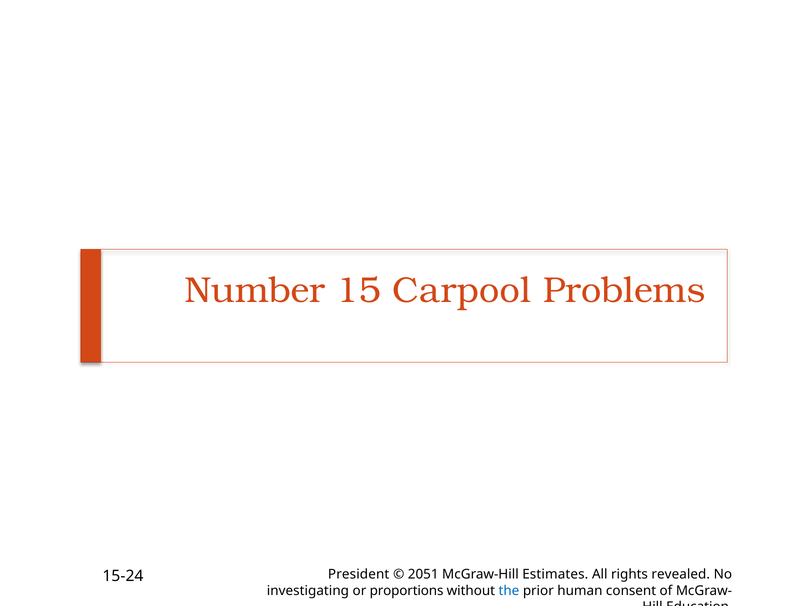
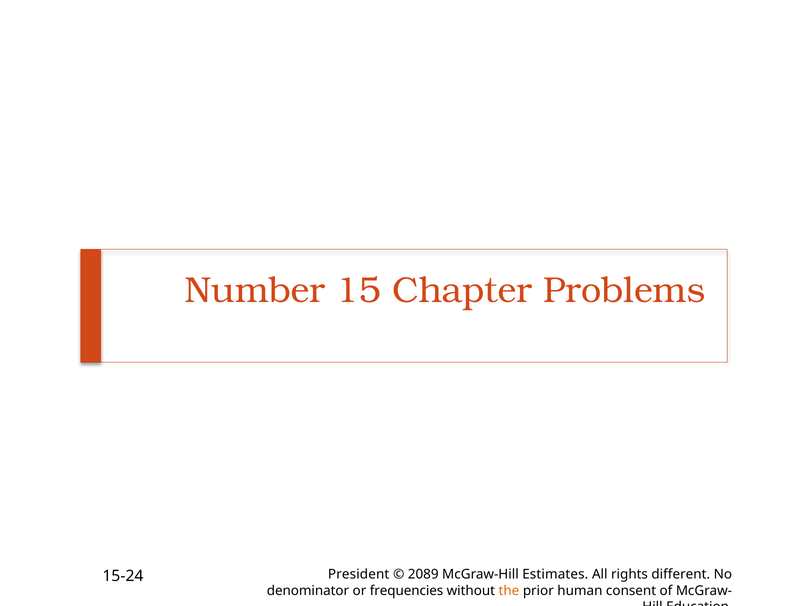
Carpool: Carpool -> Chapter (462, 291)
2051: 2051 -> 2089 (423, 575)
revealed: revealed -> different (681, 575)
investigating: investigating -> denominator (308, 591)
proportions: proportions -> frequencies (407, 591)
the colour: blue -> orange (509, 591)
